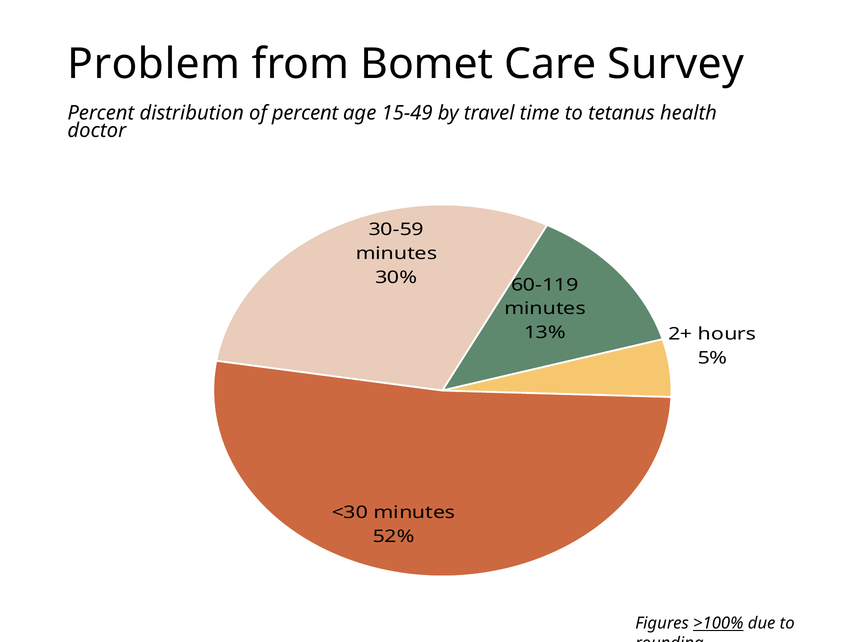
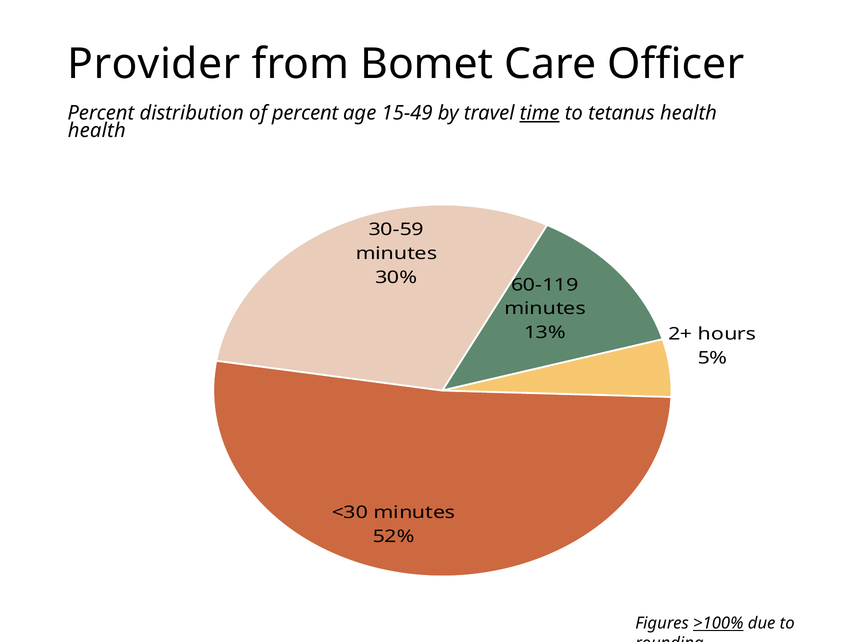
Problem: Problem -> Provider (154, 64)
Survey: Survey -> Officer (676, 64)
time underline: none -> present (540, 113)
doctor: doctor -> health (97, 131)
